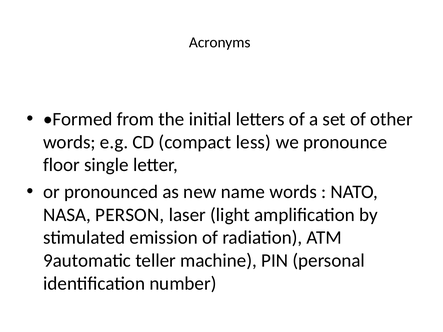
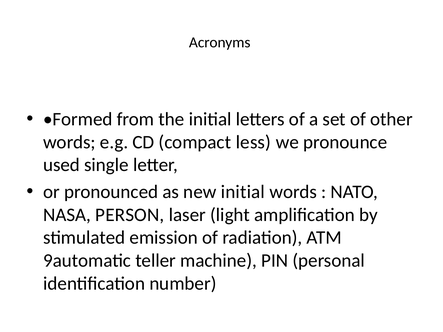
floor: floor -> used (62, 165)
new name: name -> initial (243, 192)
